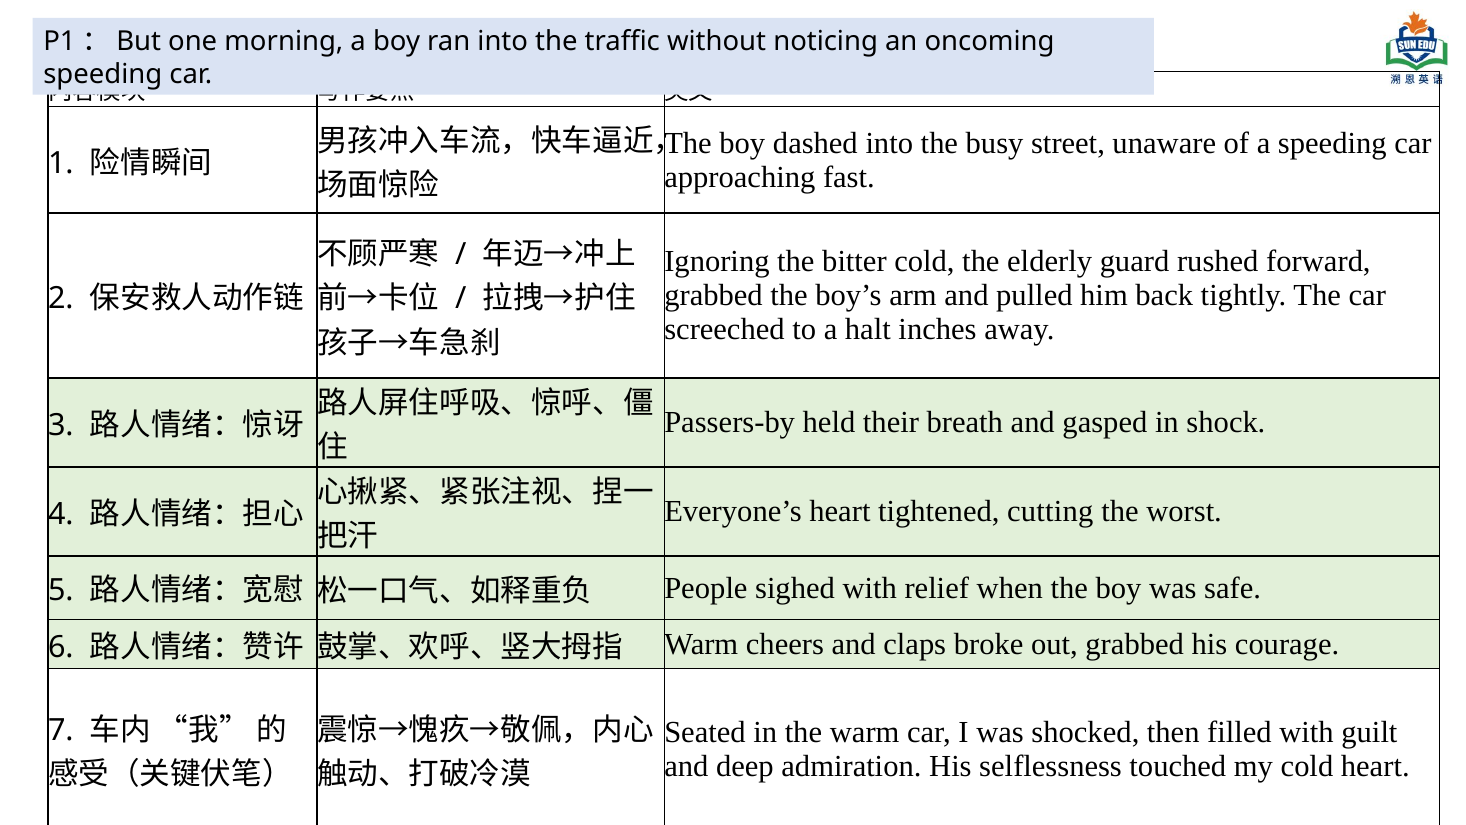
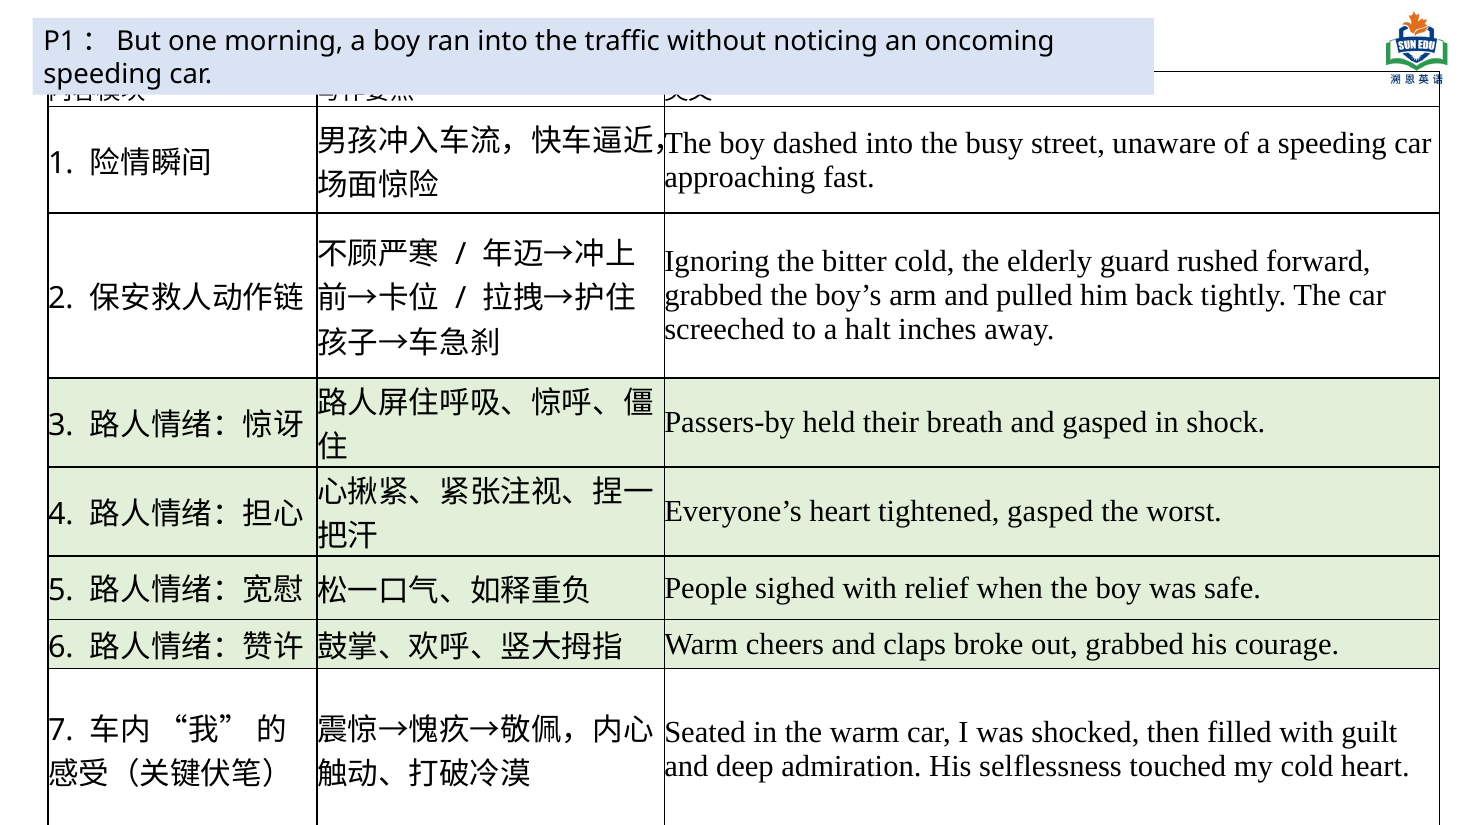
tightened cutting: cutting -> gasped (1050, 511)
